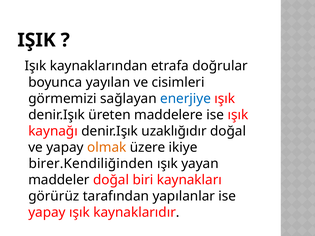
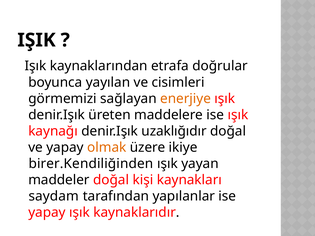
enerjiye colour: blue -> orange (186, 99)
biri: biri -> kişi (143, 180)
görürüz: görürüz -> saydam (54, 196)
